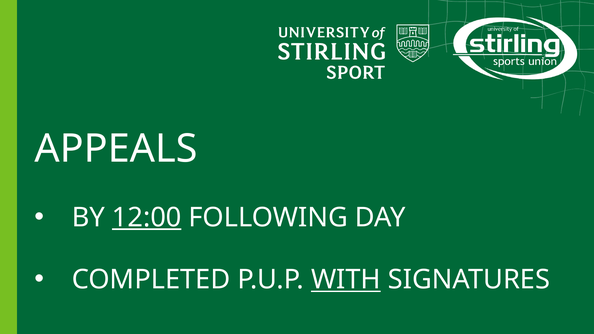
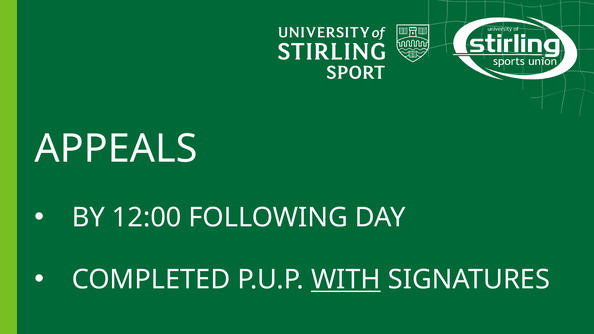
12:00 underline: present -> none (147, 218)
